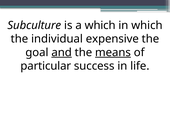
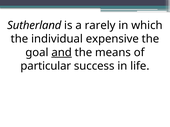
Subculture: Subculture -> Sutherland (34, 25)
a which: which -> rarely (100, 25)
means underline: present -> none (113, 53)
